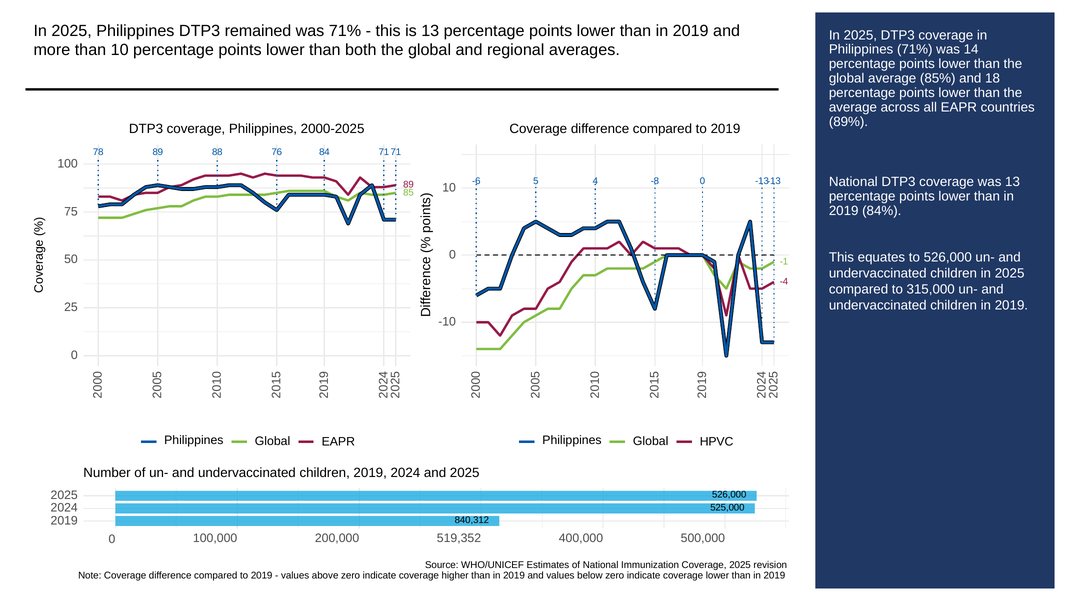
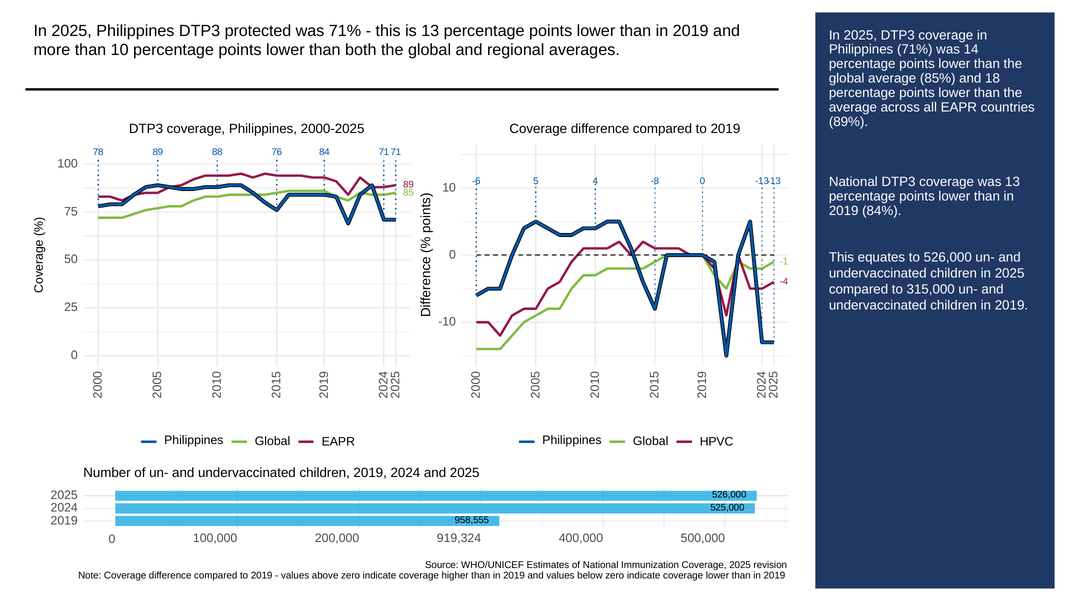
remained: remained -> protected (258, 31)
840,312: 840,312 -> 958,555 (472, 520)
519,352: 519,352 -> 919,324 (459, 538)
